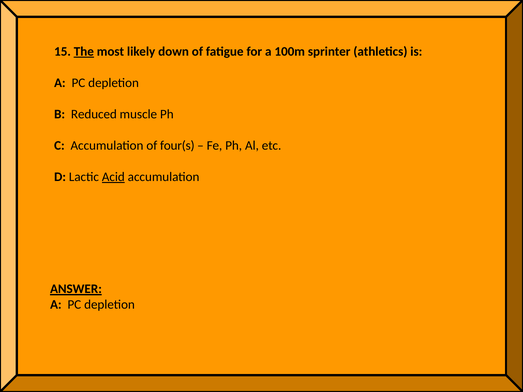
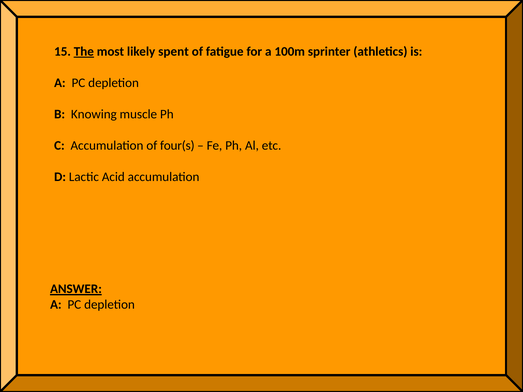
down: down -> spent (173, 52)
Reduced: Reduced -> Knowing (94, 114)
Acid underline: present -> none (113, 177)
